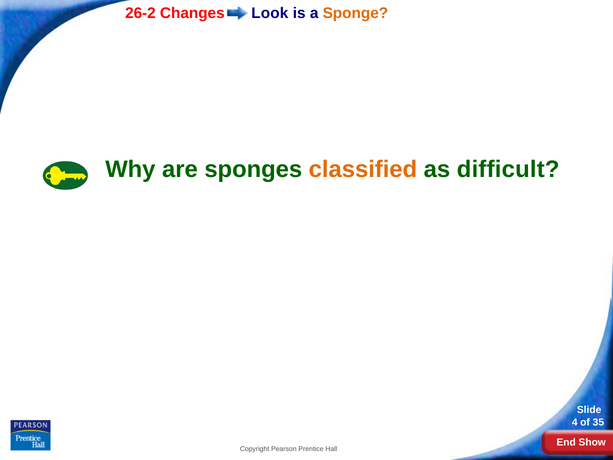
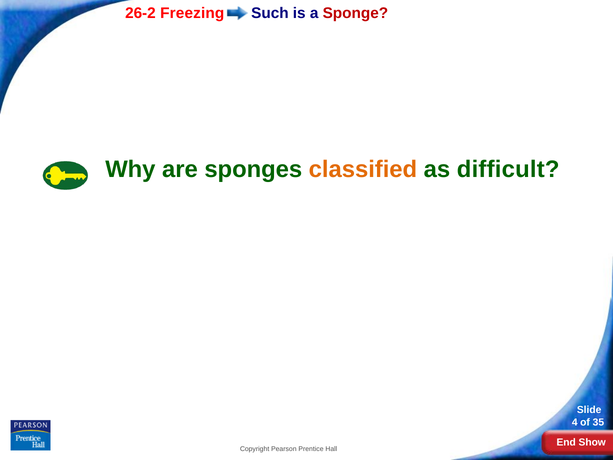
Changes: Changes -> Freezing (192, 13)
Look: Look -> Such (270, 13)
Sponge colour: orange -> red (355, 13)
